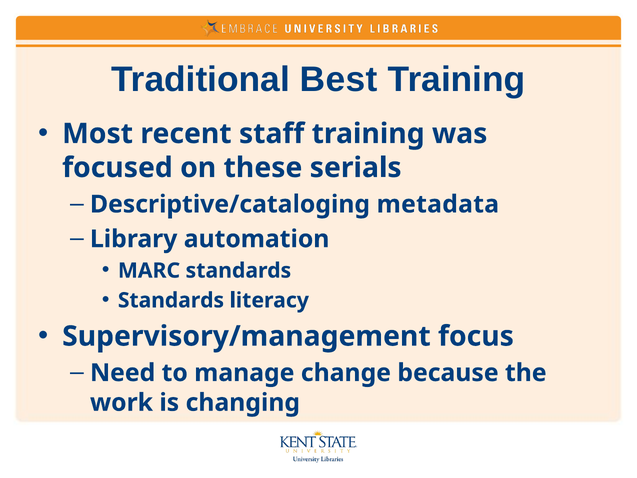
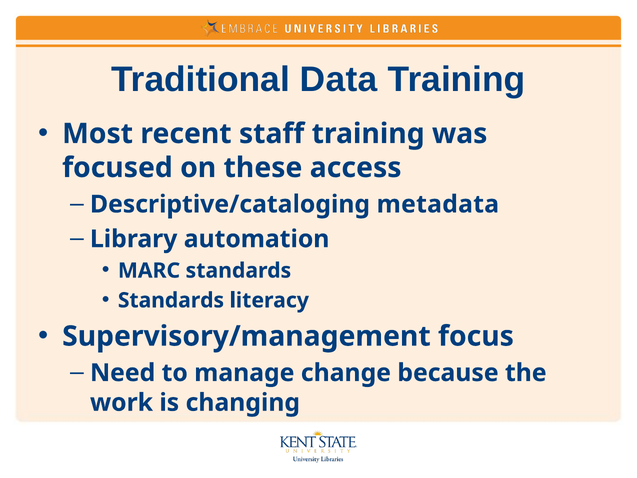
Best: Best -> Data (339, 79)
serials: serials -> access (356, 168)
